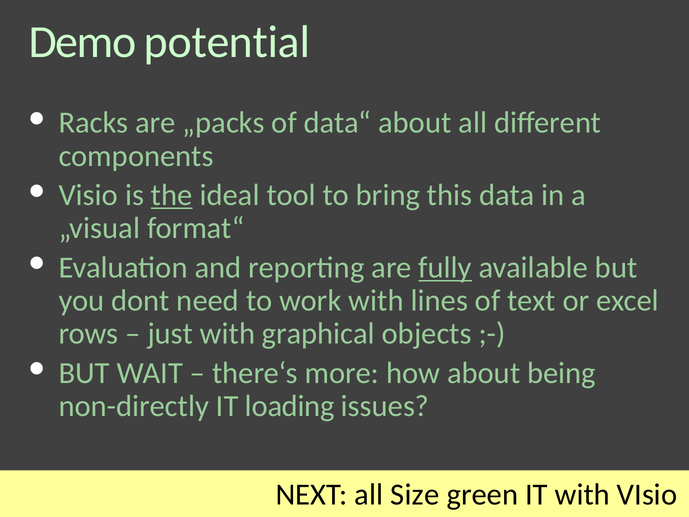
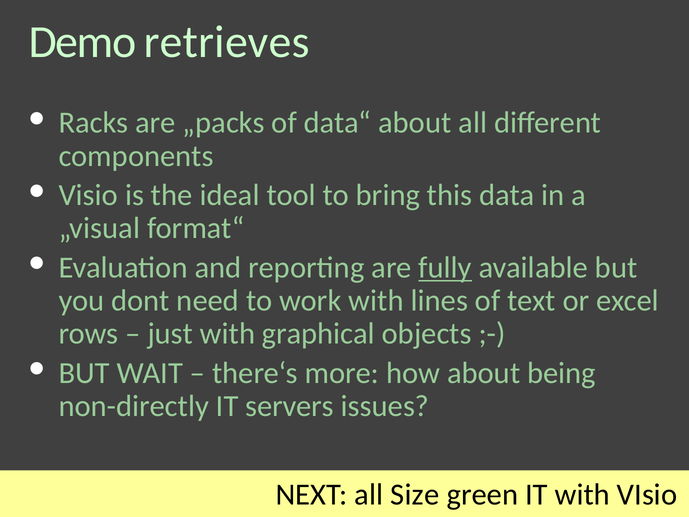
potential: potential -> retrieves (227, 42)
the underline: present -> none (172, 195)
loading: loading -> servers (290, 406)
